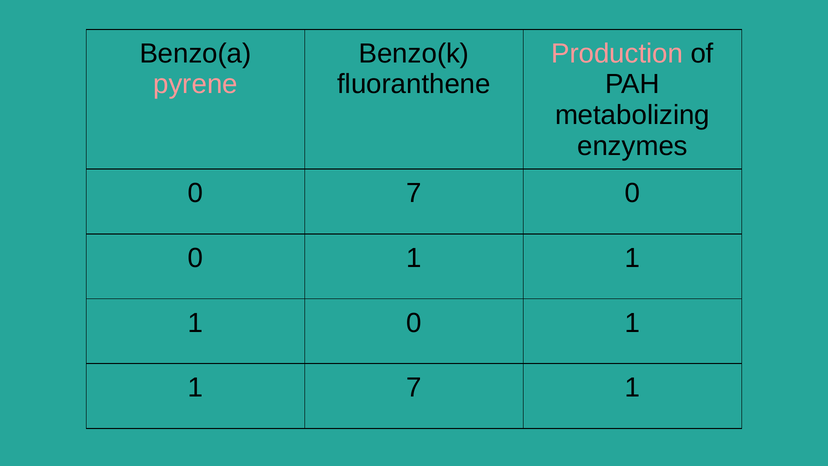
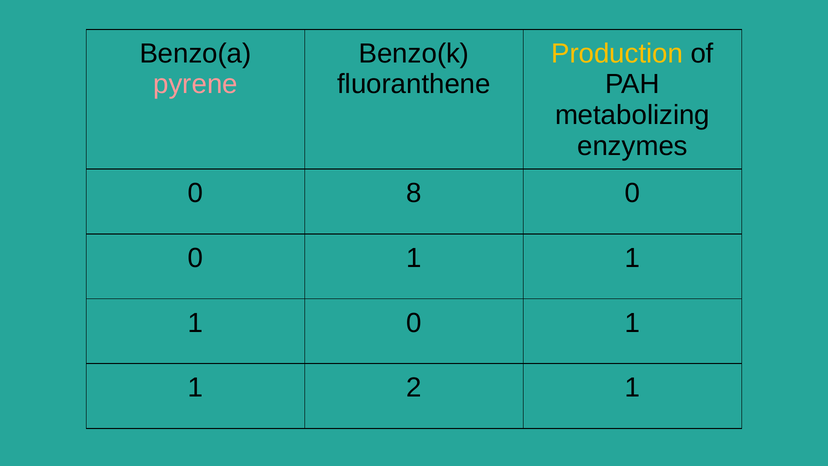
Production colour: pink -> yellow (617, 54)
0 7: 7 -> 8 (414, 193)
1 7: 7 -> 2 (414, 388)
